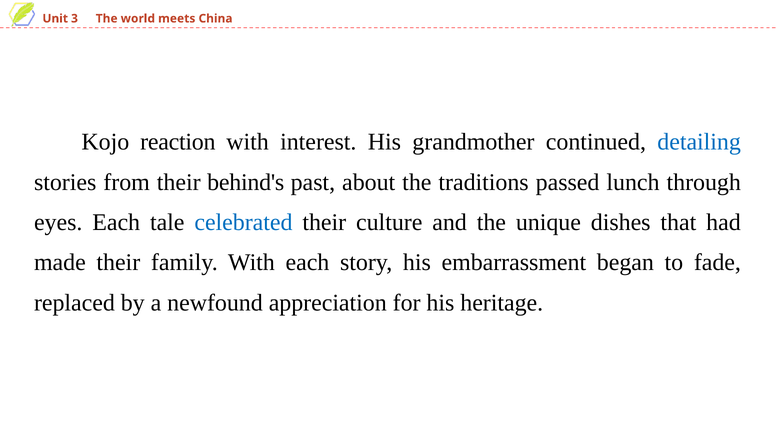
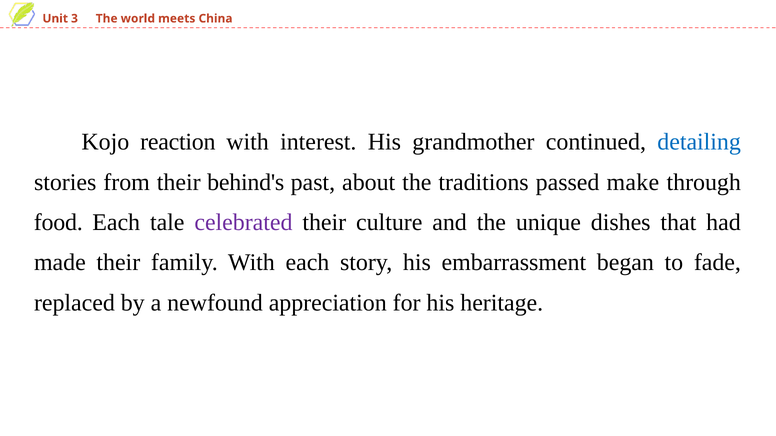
lunch: lunch -> make (633, 182)
eyes: eyes -> food (58, 223)
celebrated colour: blue -> purple (243, 223)
